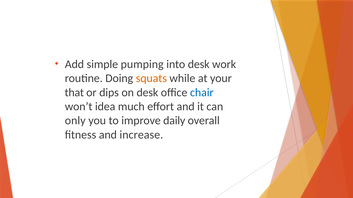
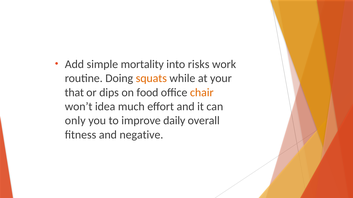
pumping: pumping -> mortality (142, 64)
into desk: desk -> risks (199, 64)
on desk: desk -> food (147, 93)
chair colour: blue -> orange (202, 93)
increase: increase -> negative (141, 135)
